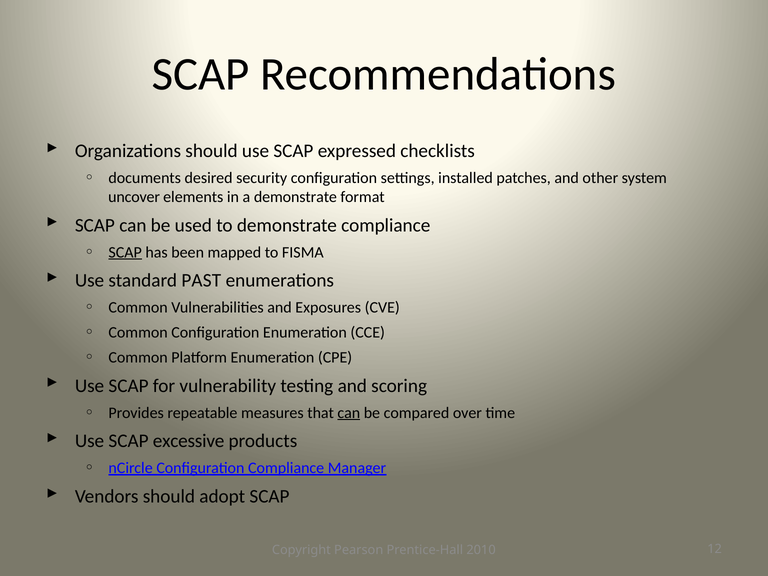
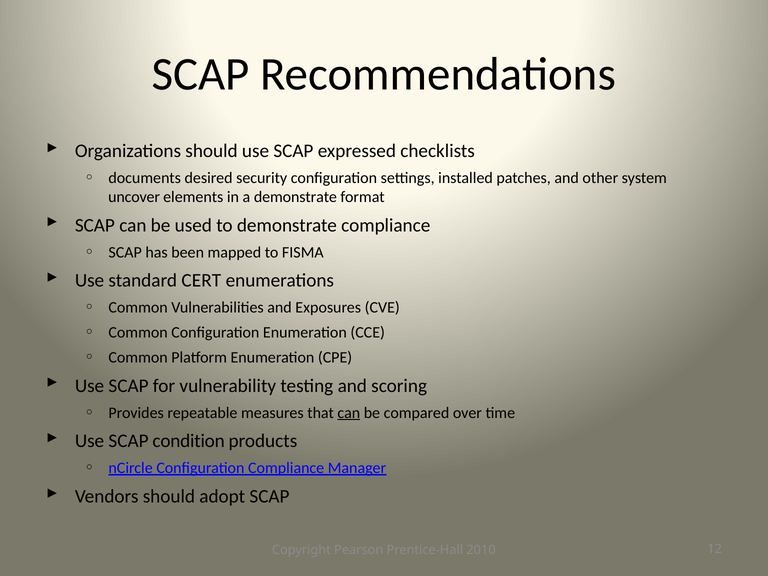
SCAP underline: present -> none (125, 252)
PAST: PAST -> CERT (201, 280)
excessive: excessive -> condition (189, 441)
